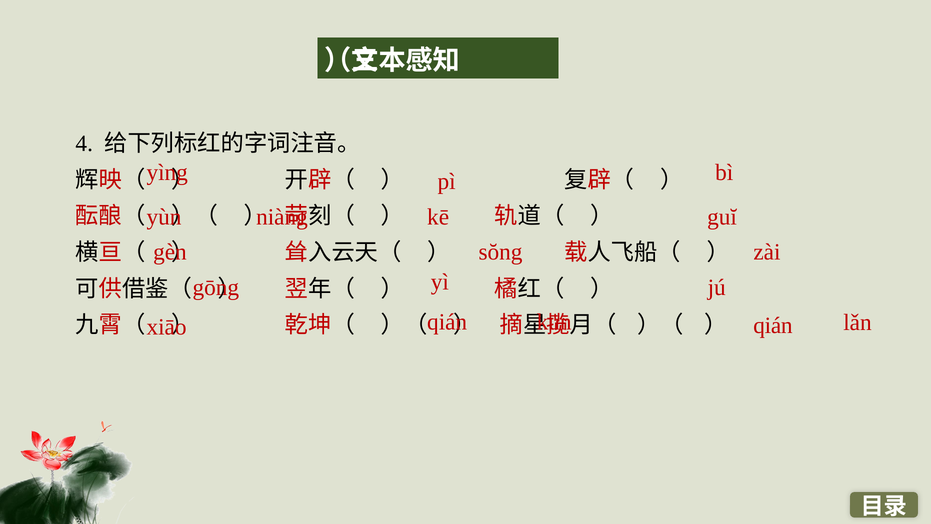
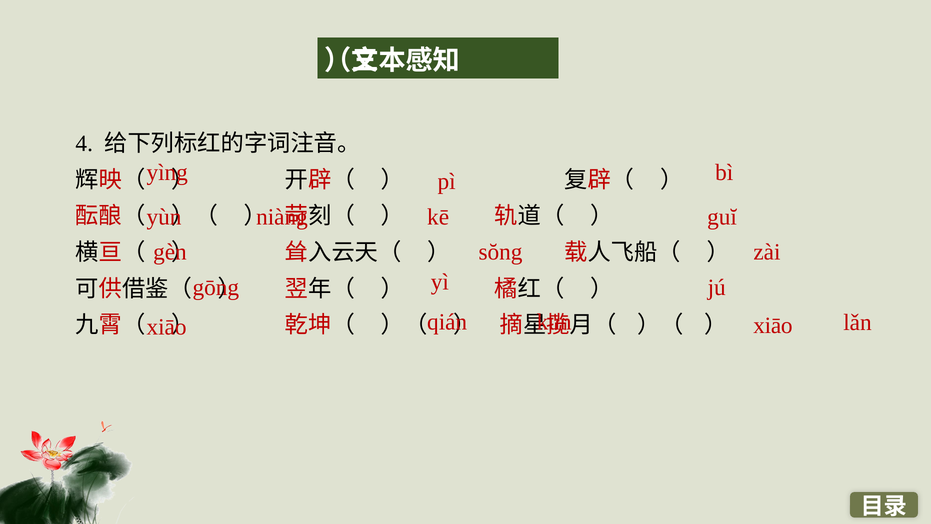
qián: qián -> xiāo (773, 325)
